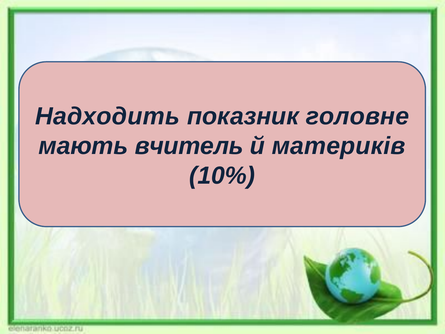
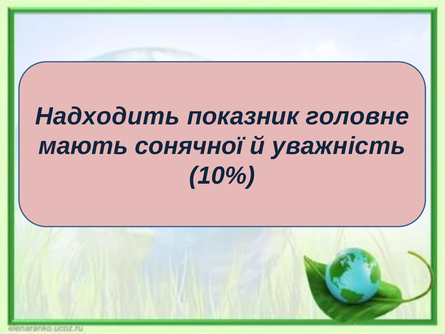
вчитель: вчитель -> сонячної (189, 146)
материків: материків -> уважність (339, 146)
